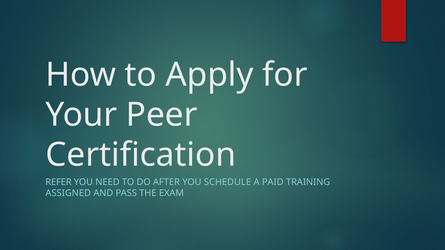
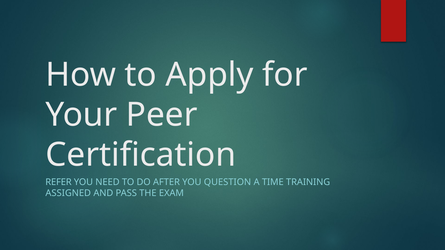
SCHEDULE: SCHEDULE -> QUESTION (228, 182)
PAID: PAID -> TIME (273, 182)
